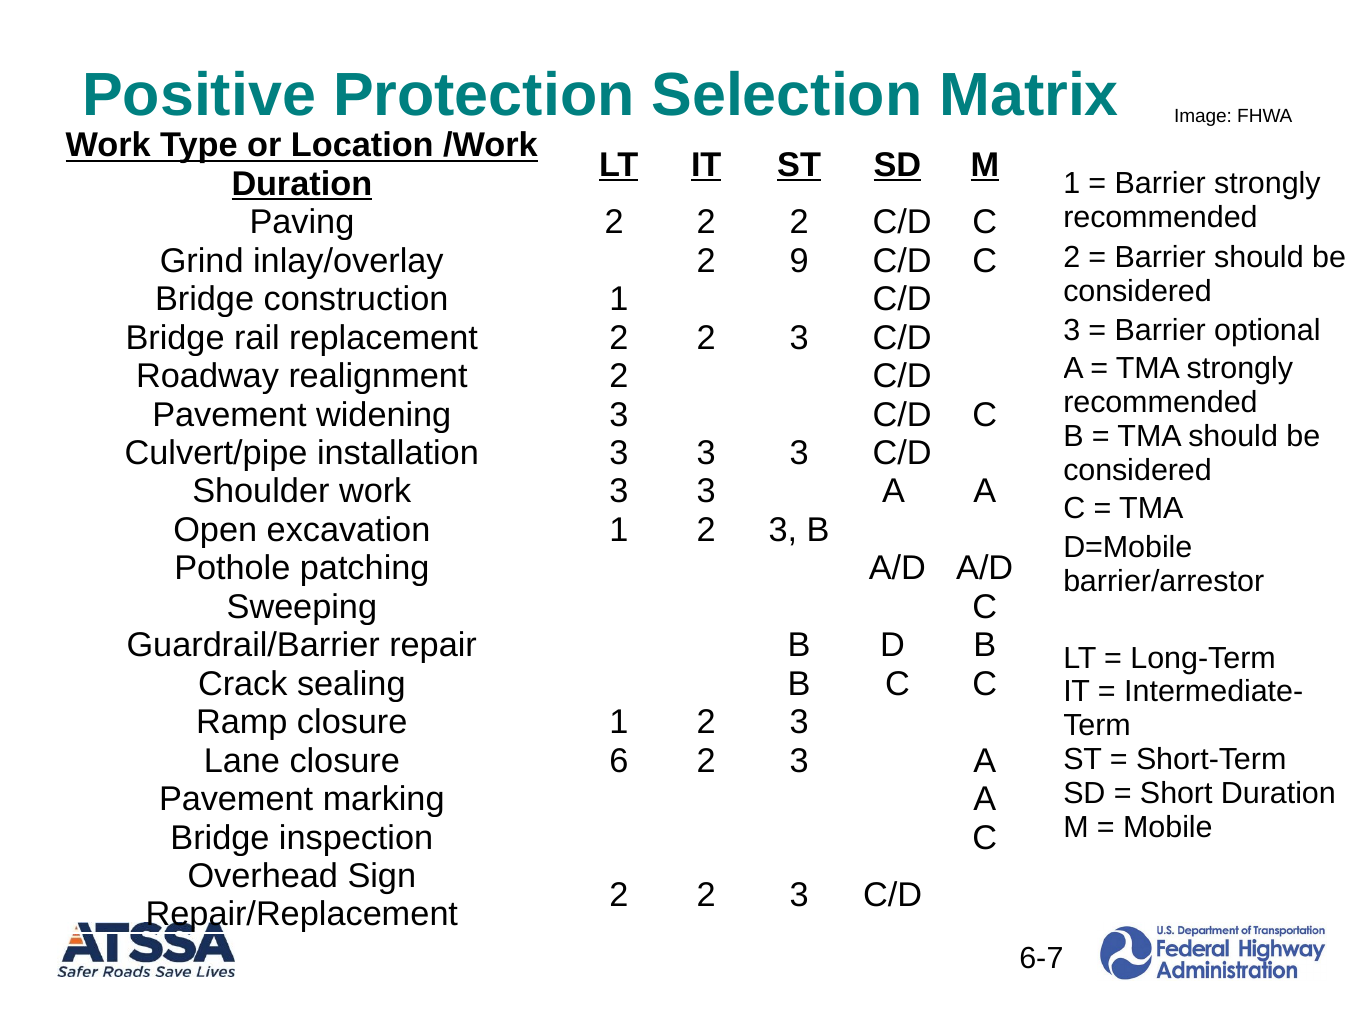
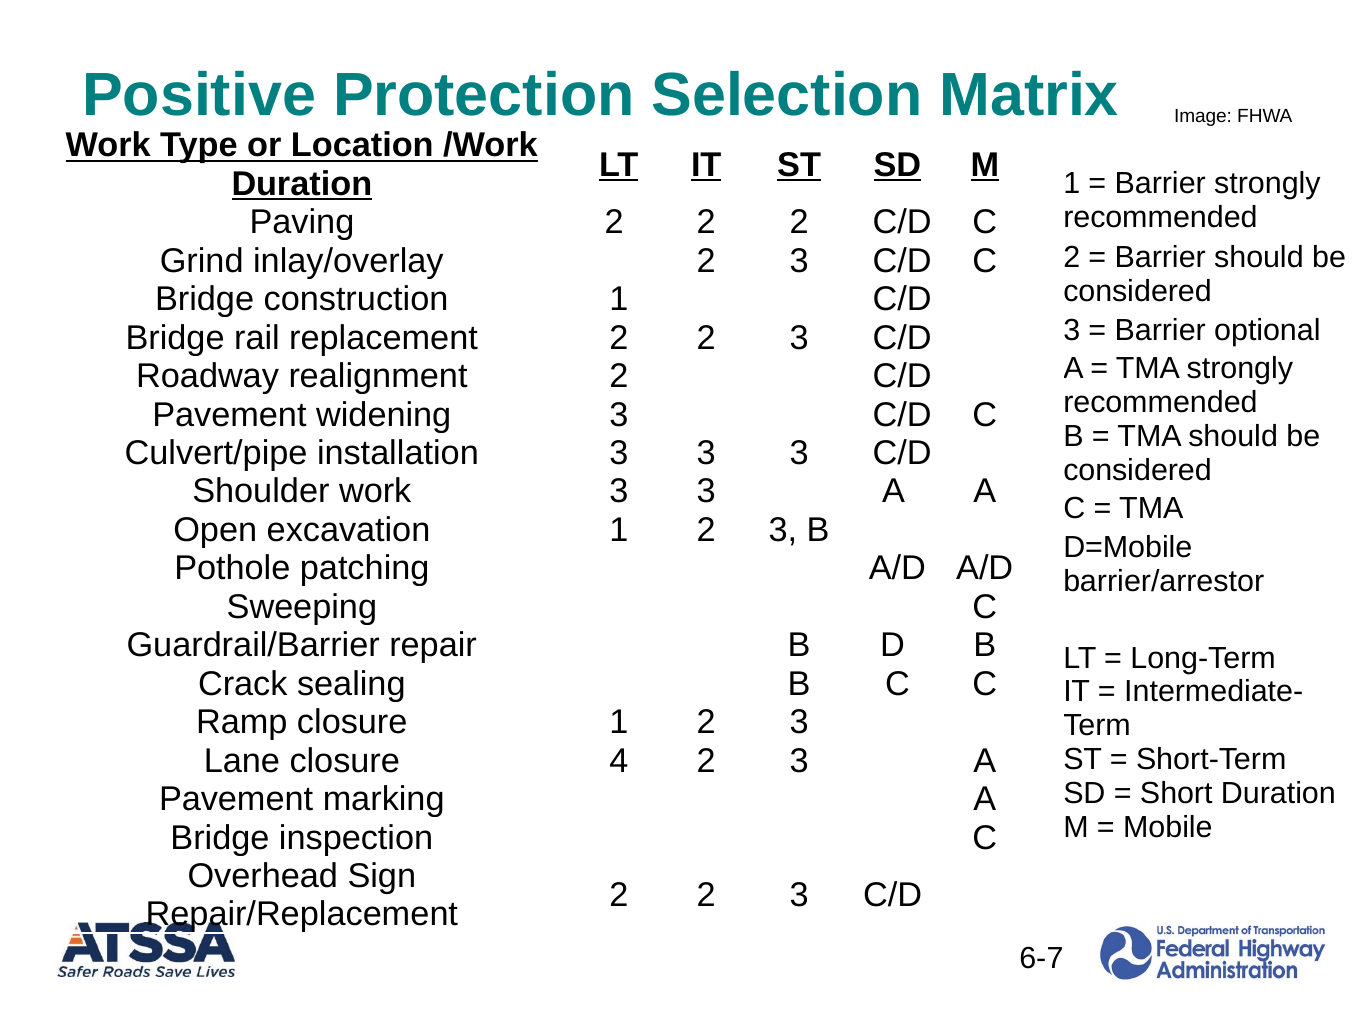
inlay/overlay 2 9: 9 -> 3 (799, 261)
6: 6 -> 4 (619, 761)
